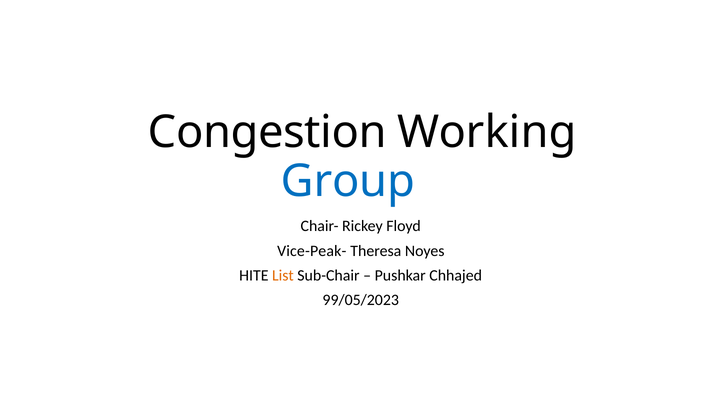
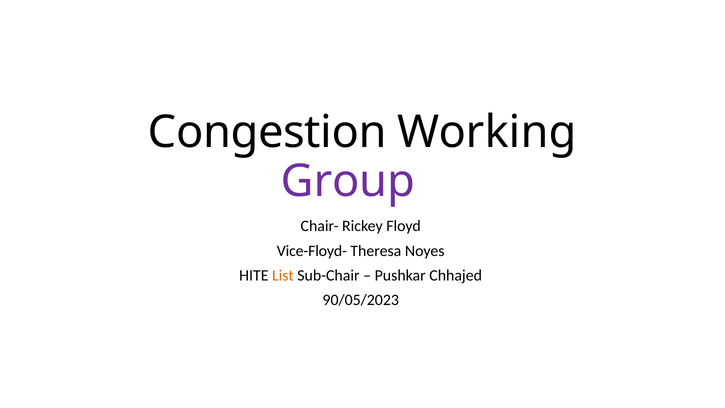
Group colour: blue -> purple (348, 181)
Vice-Peak-: Vice-Peak- -> Vice-Floyd- (312, 251)
99/05/2023: 99/05/2023 -> 90/05/2023 (361, 300)
